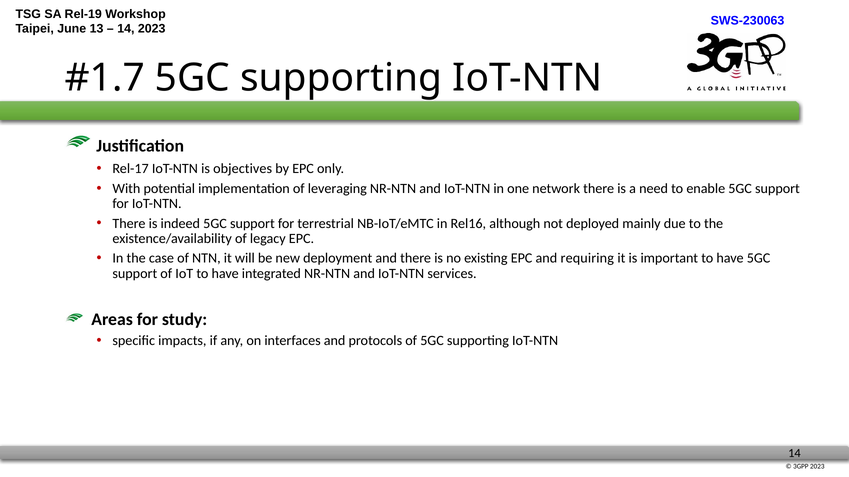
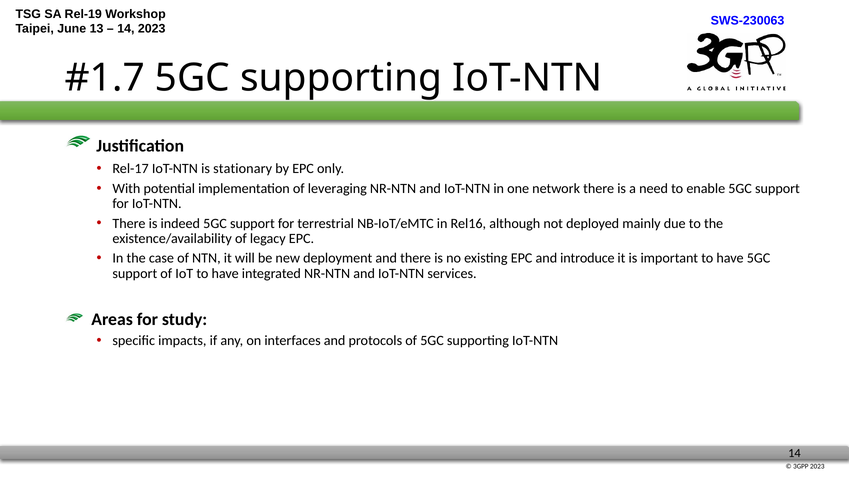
objectives: objectives -> stationary (243, 169)
requiring: requiring -> introduce (587, 259)
